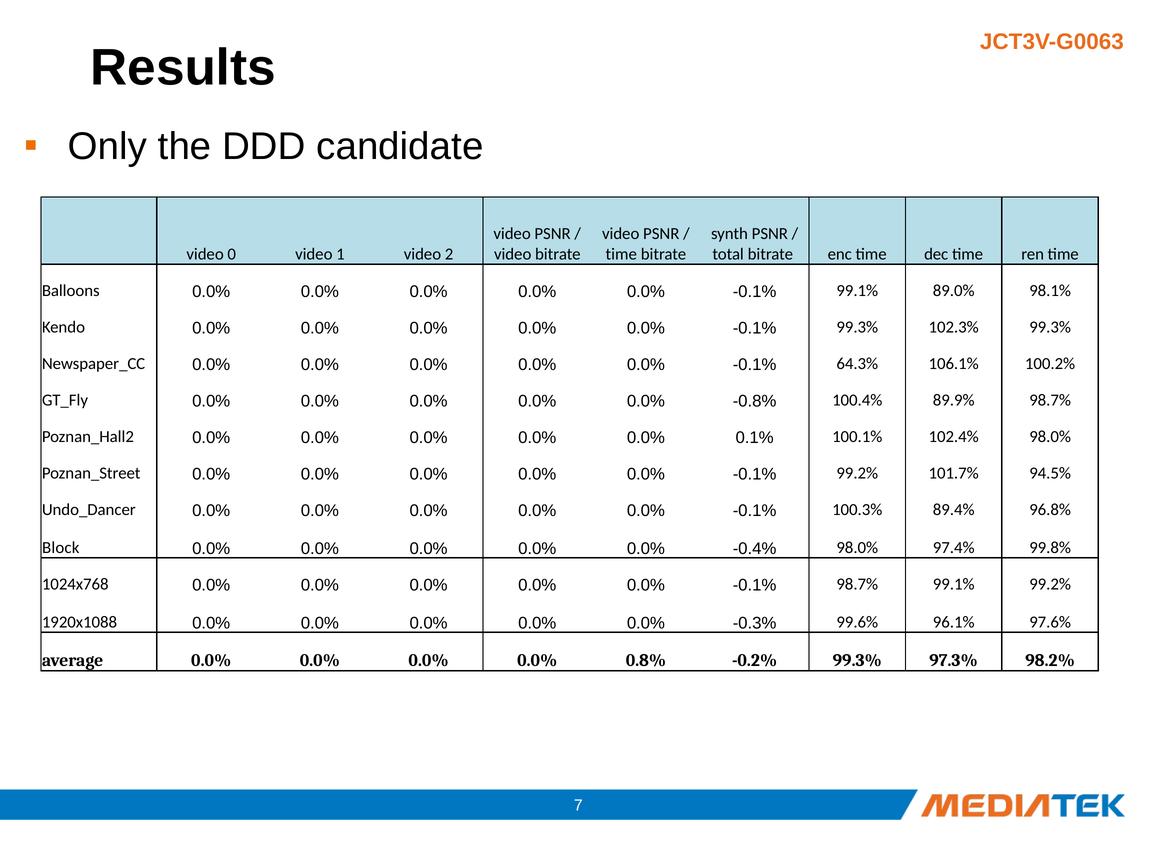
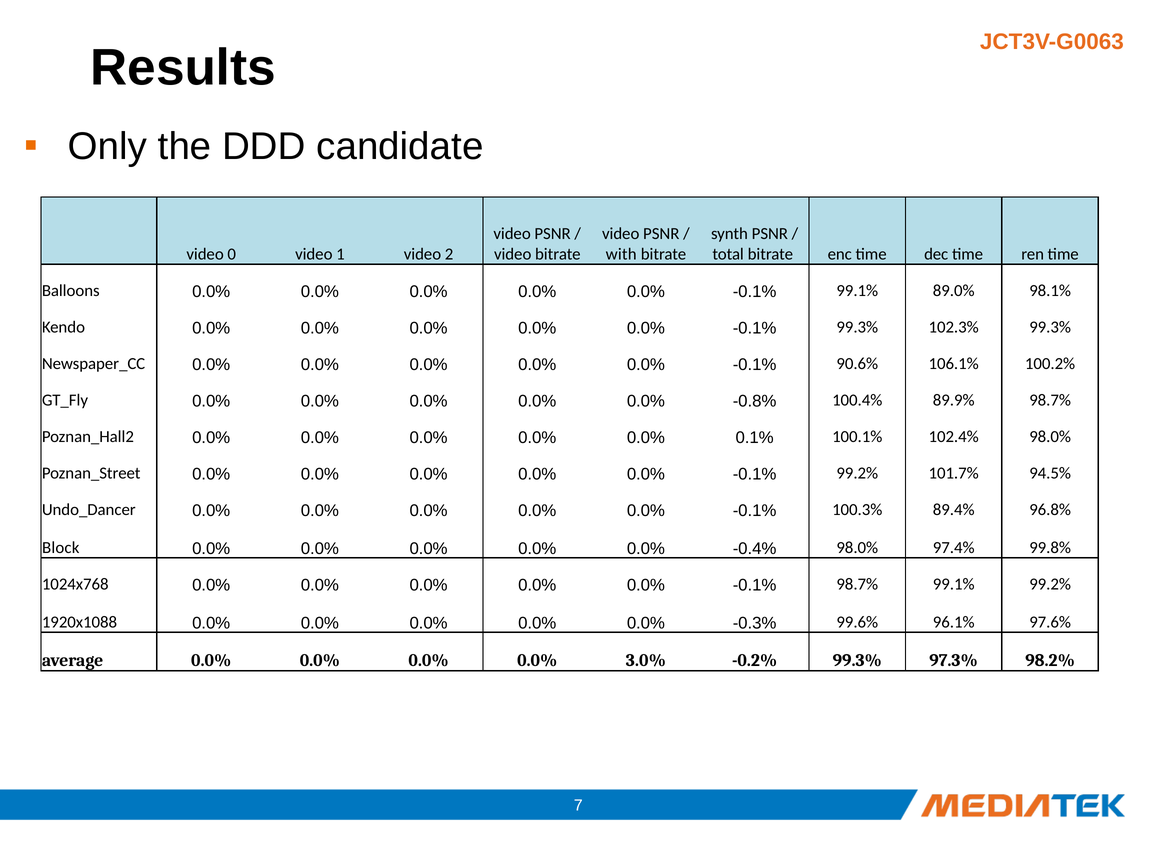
time: time -> with (621, 254)
64.3%: 64.3% -> 90.6% (857, 364)
0.8%: 0.8% -> 3.0% (646, 660)
